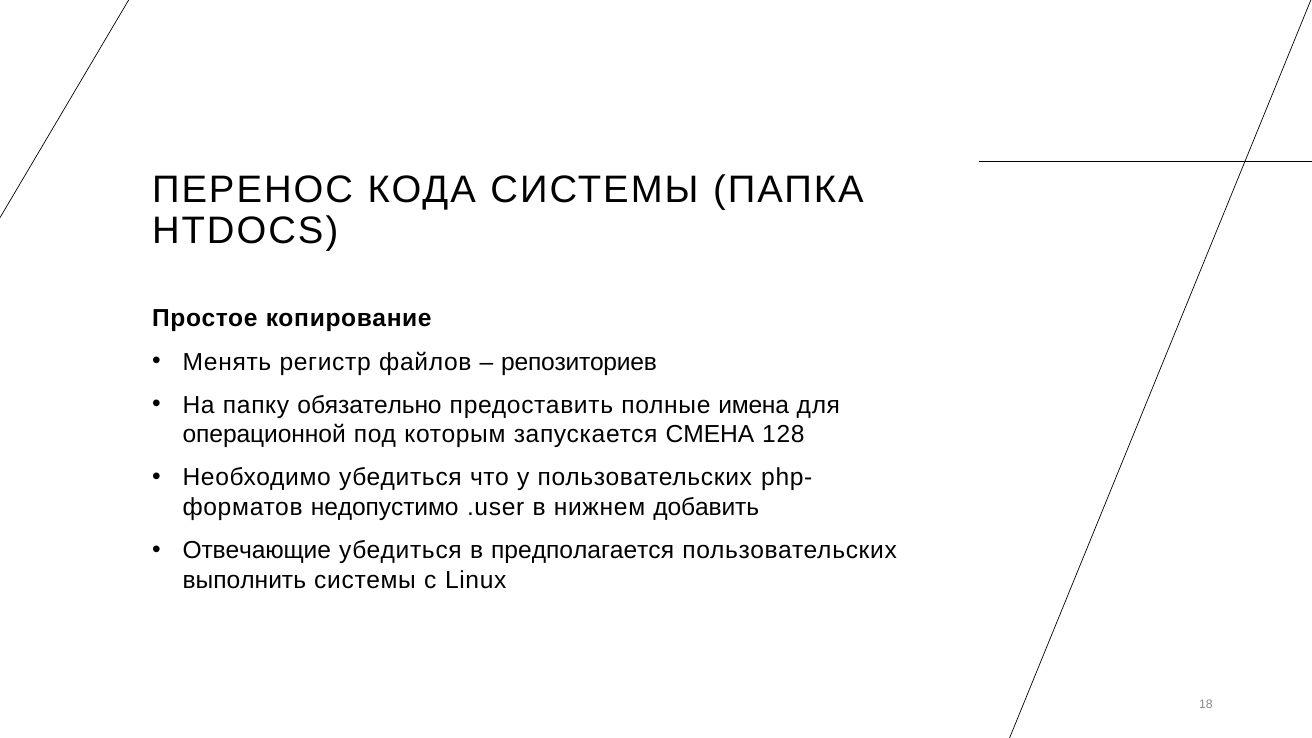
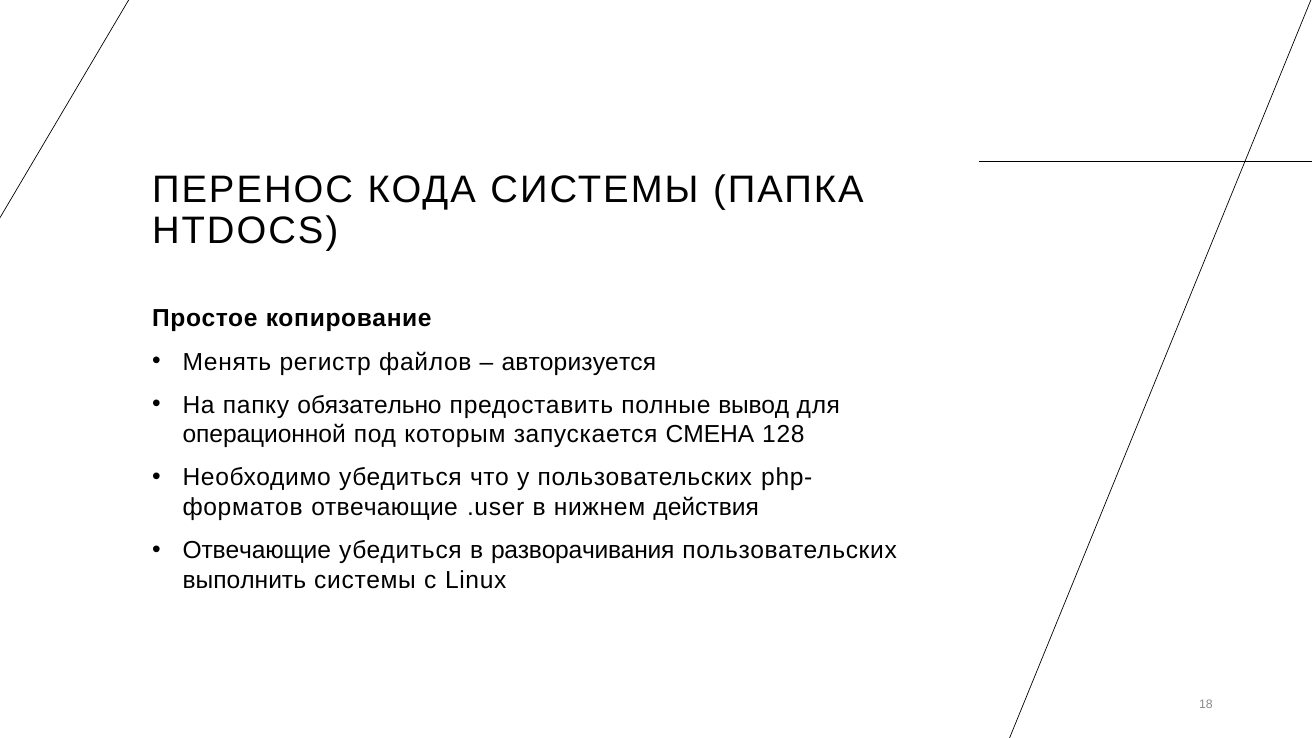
репозиториев: репозиториев -> авторизуется (579, 362)
имена: имена -> вывод (754, 405)
недопустимо: недопустимо -> отвечающие (385, 507)
добавить: добавить -> действия (706, 507)
предполагается: предполагается -> разворачивания (583, 551)
